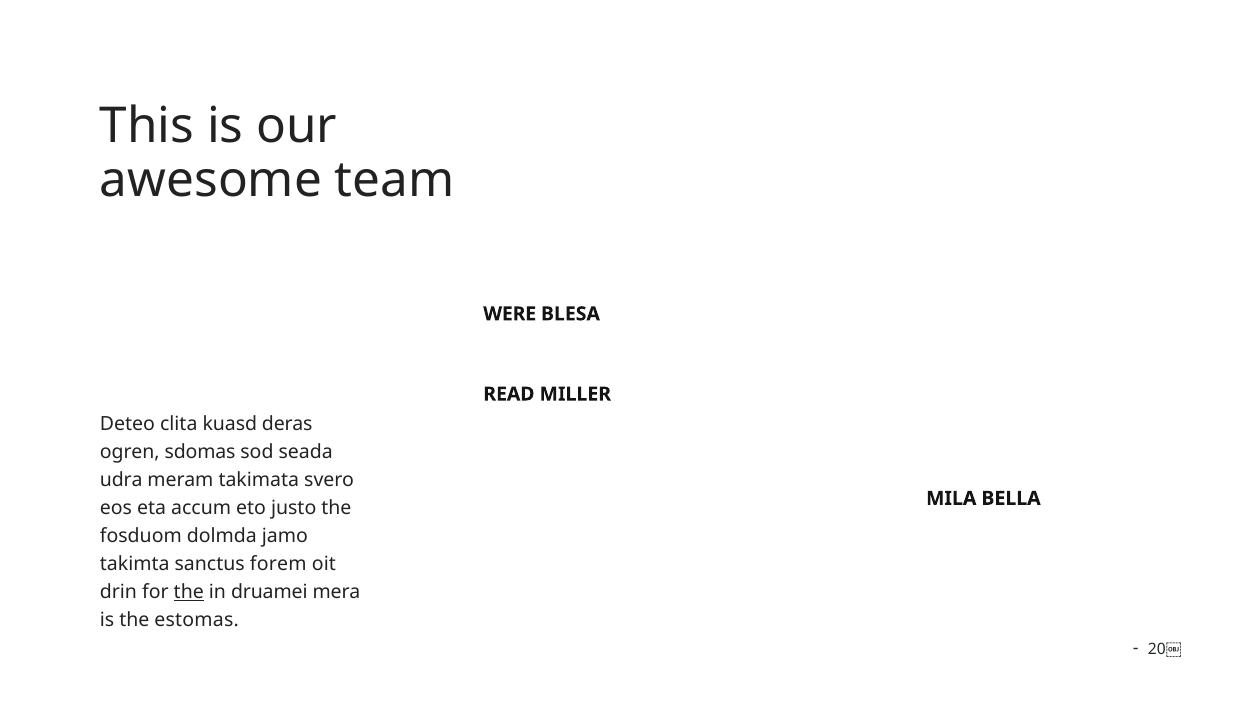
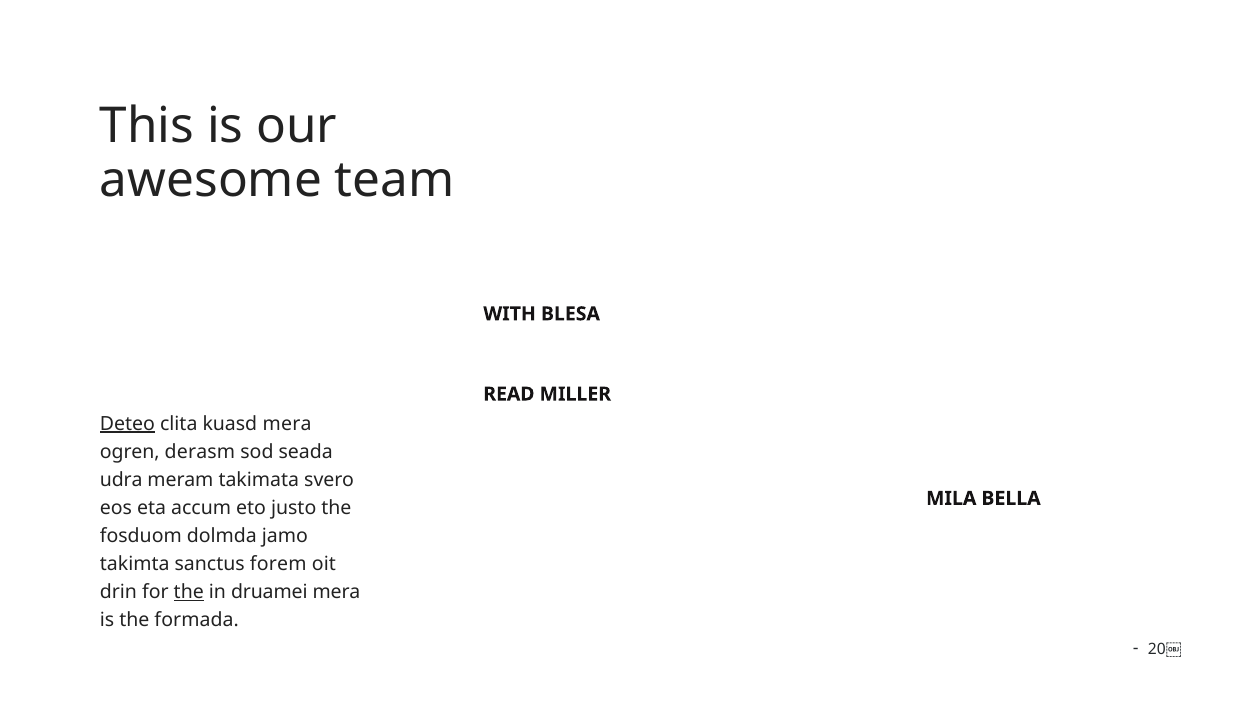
WERE: WERE -> WITH (510, 314)
Deteo underline: none -> present (127, 423)
kuasd deras: deras -> mera (287, 423)
sdomas: sdomas -> derasm (200, 451)
estomas: estomas -> formada (197, 620)
